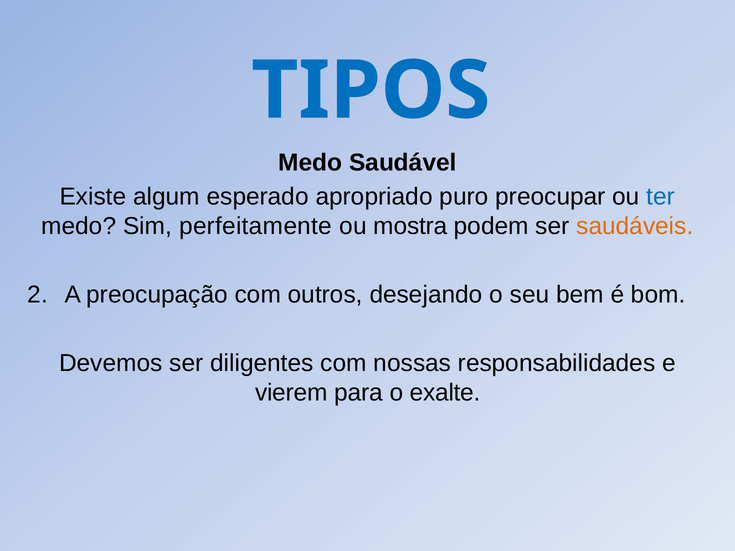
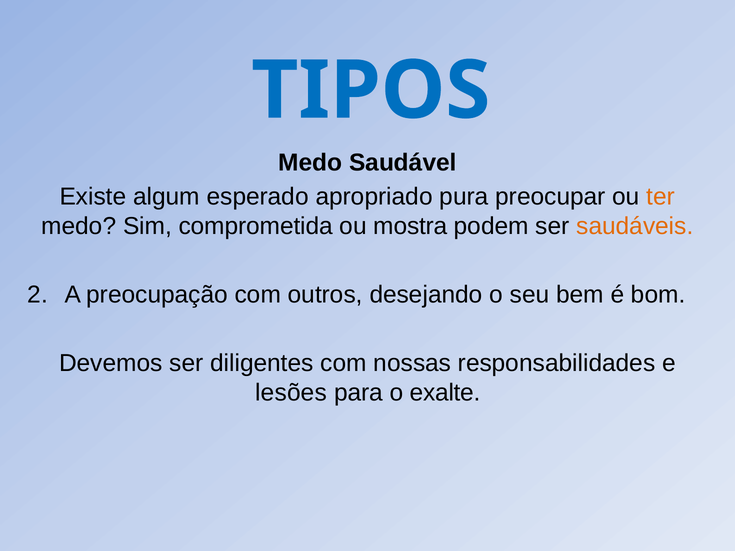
puro: puro -> pura (464, 197)
ter colour: blue -> orange (661, 197)
perfeitamente: perfeitamente -> comprometida (256, 226)
vierem: vierem -> lesões (291, 393)
